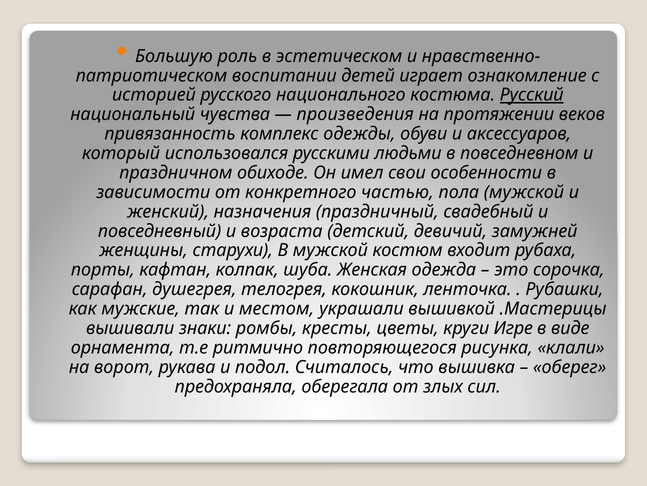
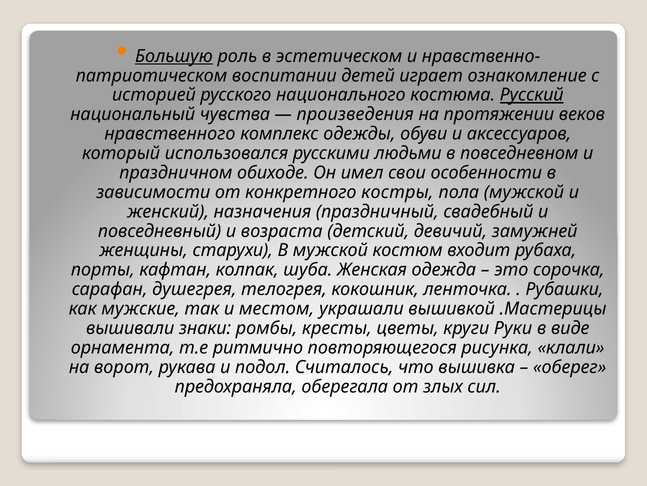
Большую underline: none -> present (174, 56)
привязанность: привязанность -> нравственного (170, 134)
частью: частью -> костры (397, 192)
Игре: Игре -> Руки (513, 328)
